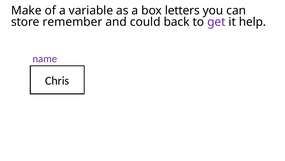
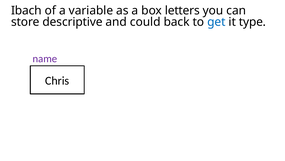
Make: Make -> Ibach (26, 11)
remember: remember -> descriptive (73, 22)
get colour: purple -> blue (216, 22)
help: help -> type (252, 22)
